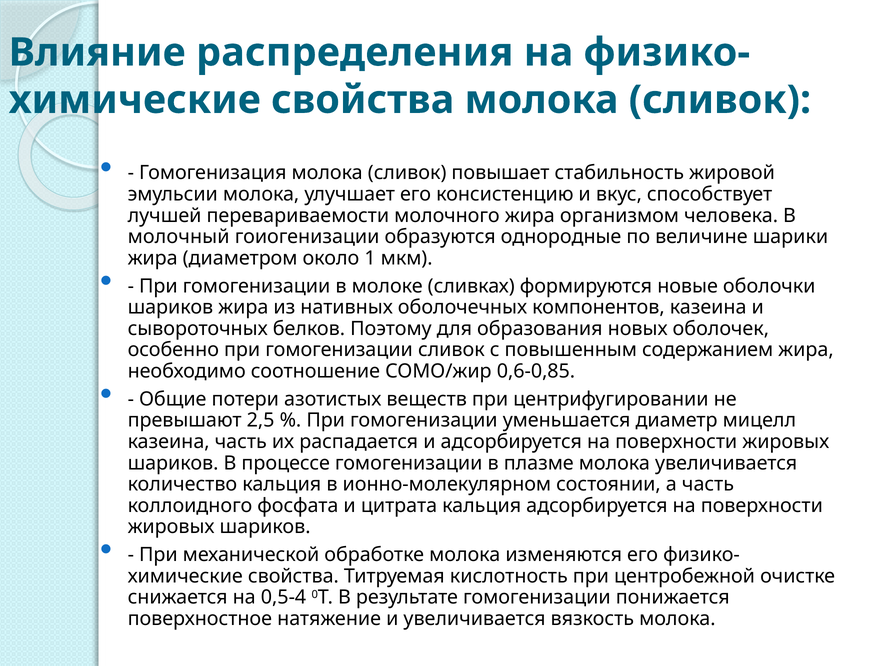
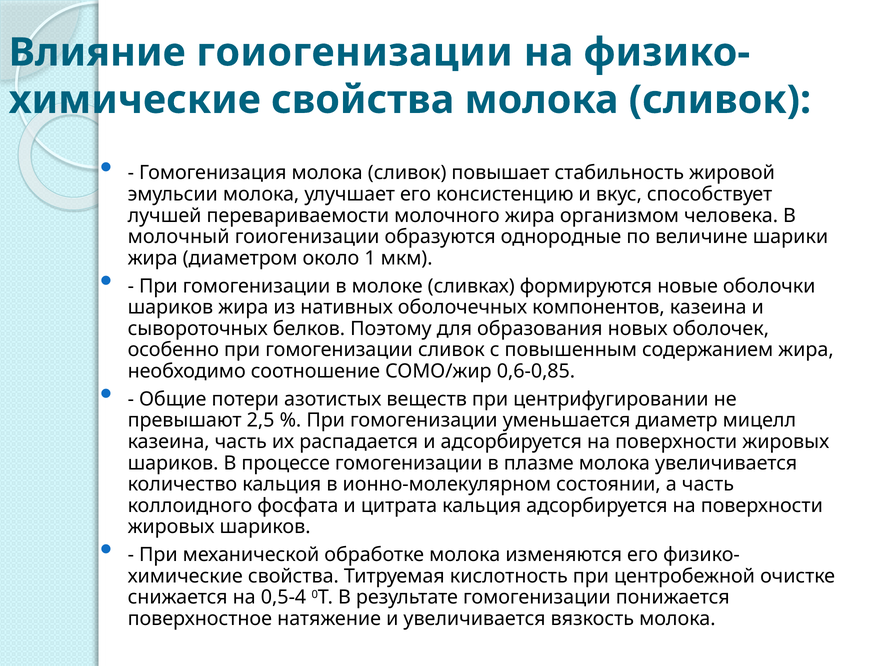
Влияние распределения: распределения -> гоиогенизации (355, 53)
